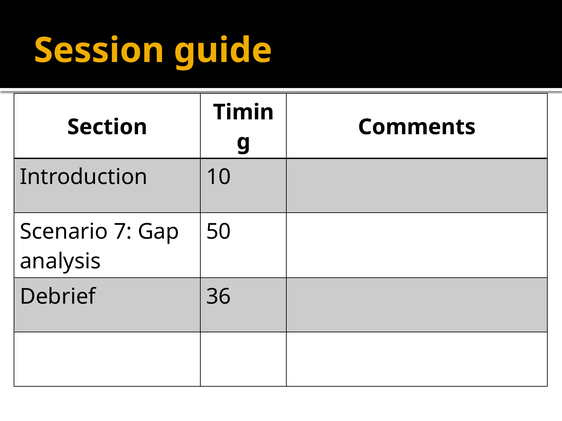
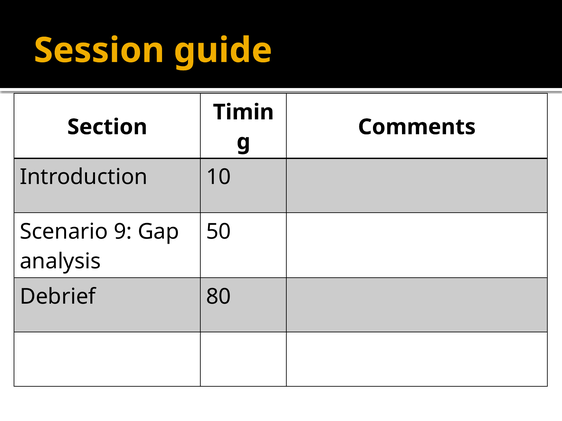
7: 7 -> 9 (123, 232)
36: 36 -> 80 (219, 297)
